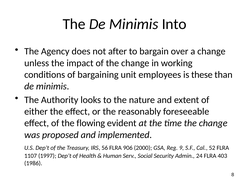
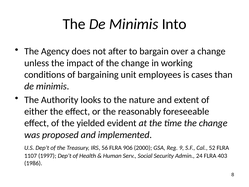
these: these -> cases (202, 75)
flowing: flowing -> yielded (91, 123)
